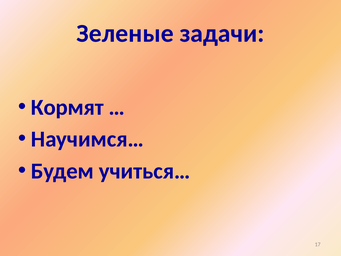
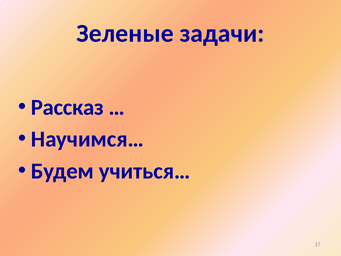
Кормят: Кормят -> Рассказ (67, 107)
